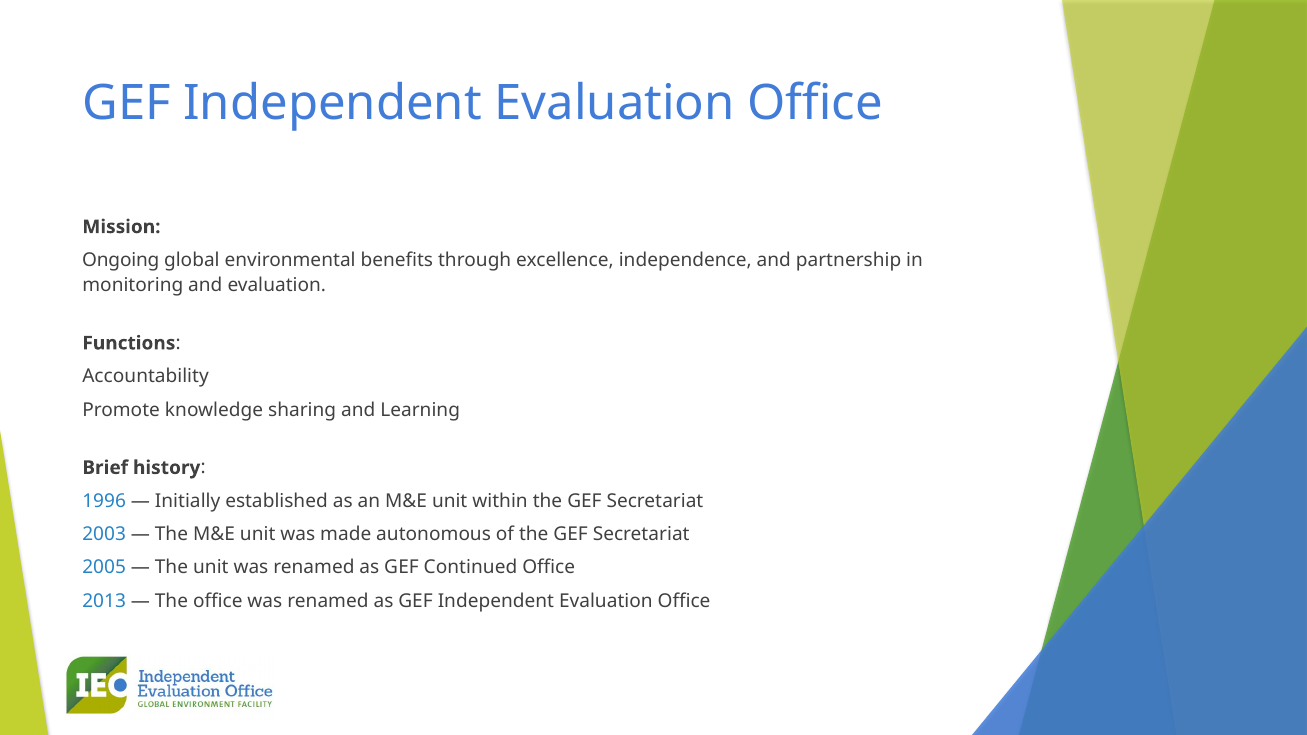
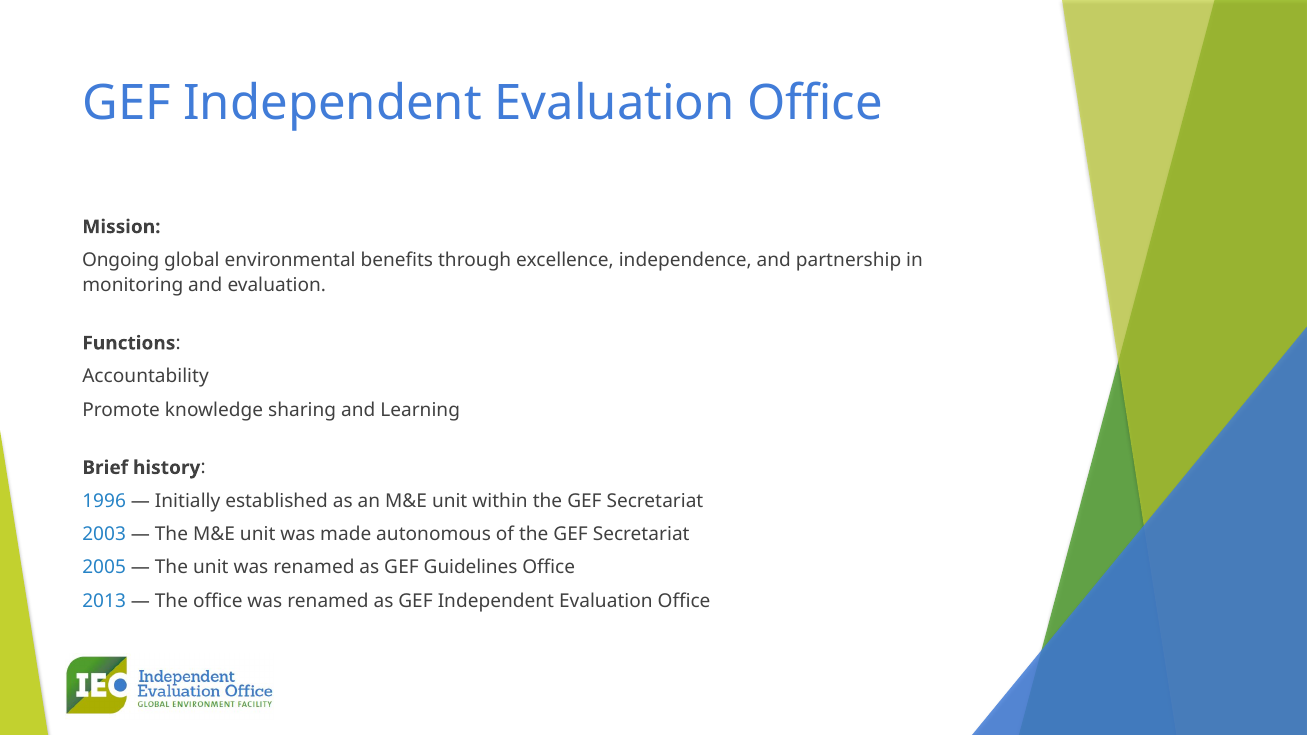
Continued: Continued -> Guidelines (471, 568)
